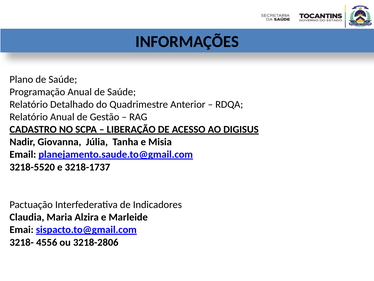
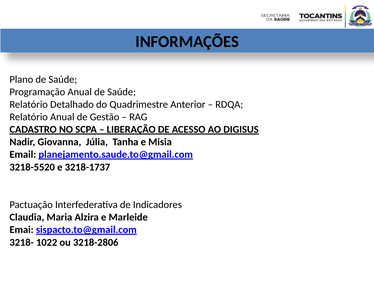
4556: 4556 -> 1022 (47, 242)
